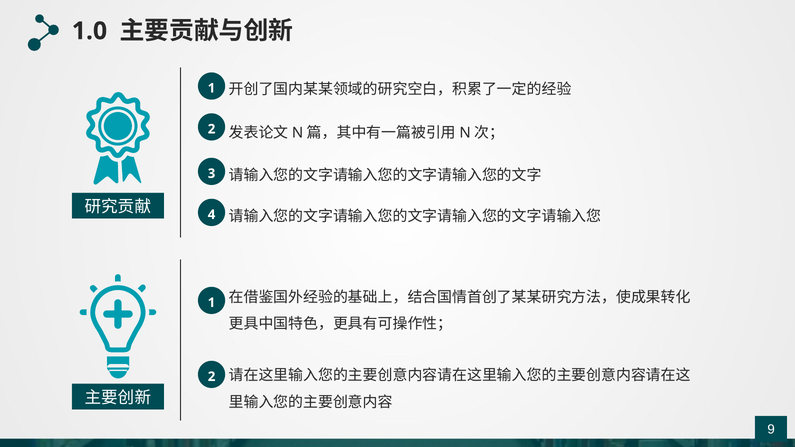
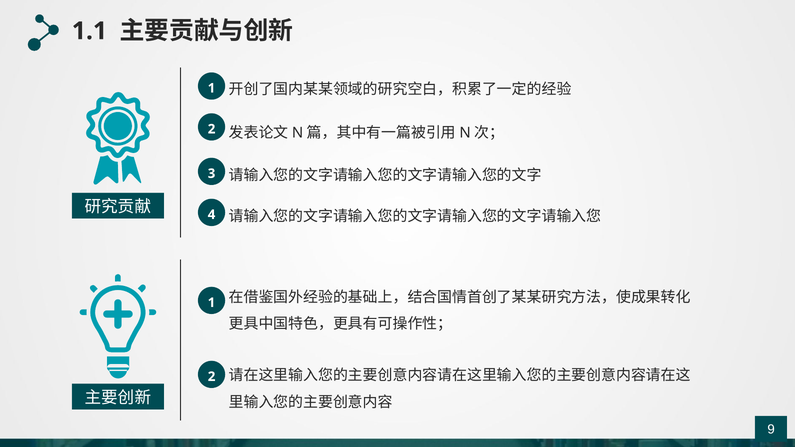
1.0: 1.0 -> 1.1 (89, 31)
